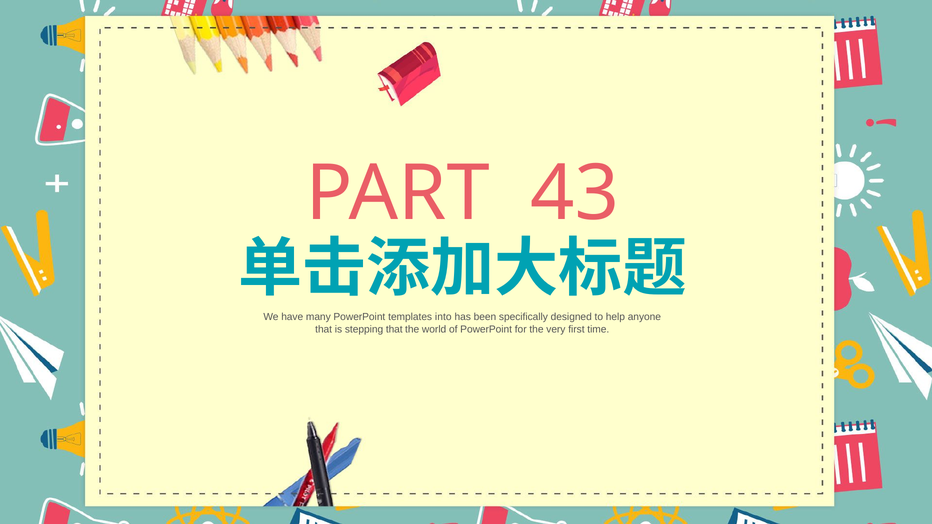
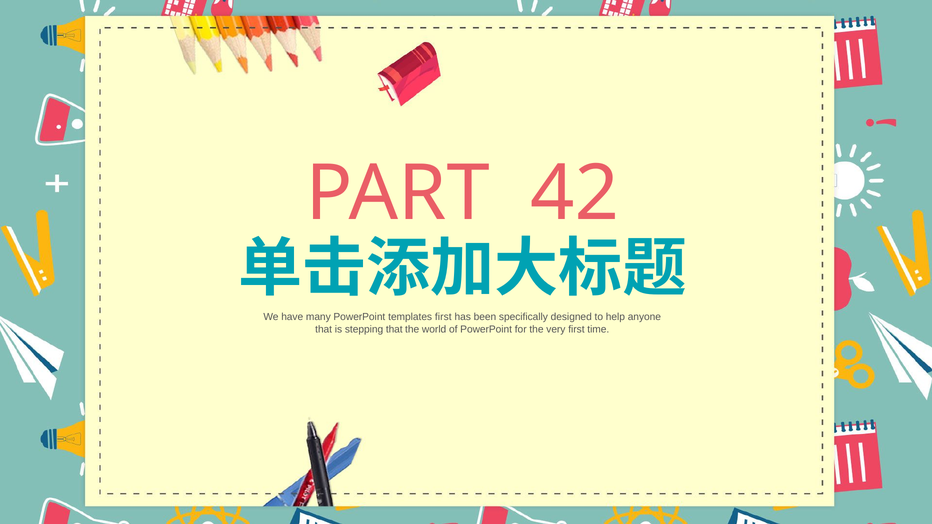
43: 43 -> 42 (575, 194)
templates into: into -> first (443, 317)
